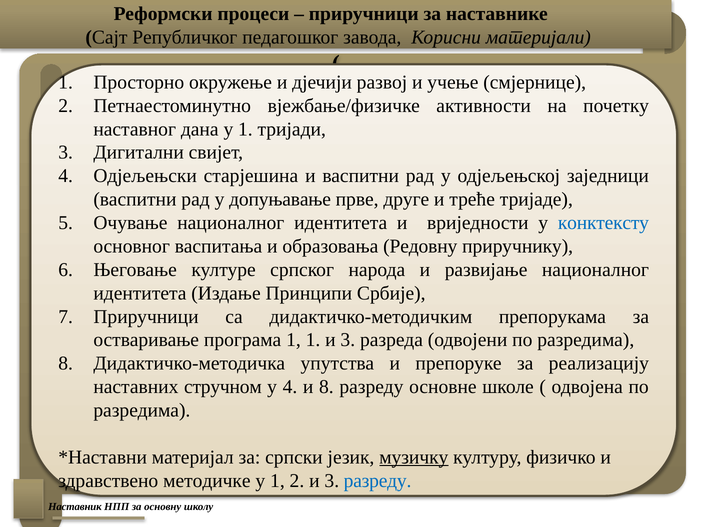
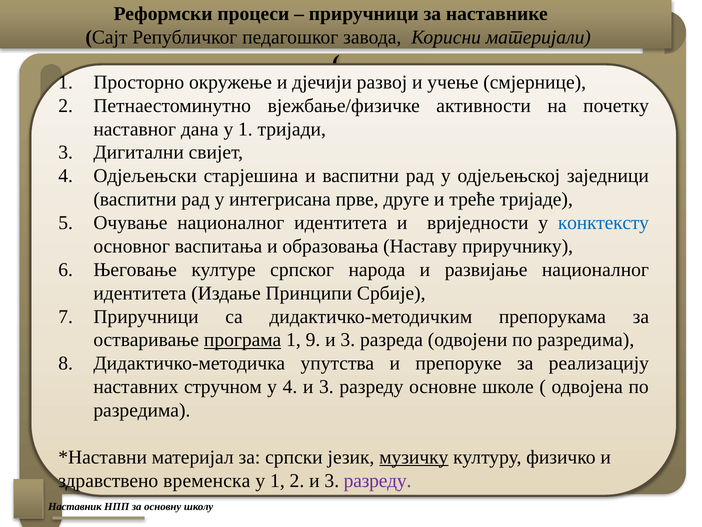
допуњавање: допуњавање -> интегрисана (280, 199)
Редовну: Редовну -> Наставу (420, 246)
програма underline: none -> present (243, 340)
1 1: 1 -> 9 (313, 340)
4 и 8: 8 -> 3 (326, 386)
методичке: методичке -> временска (207, 480)
разреду colour: blue -> purple (378, 480)
